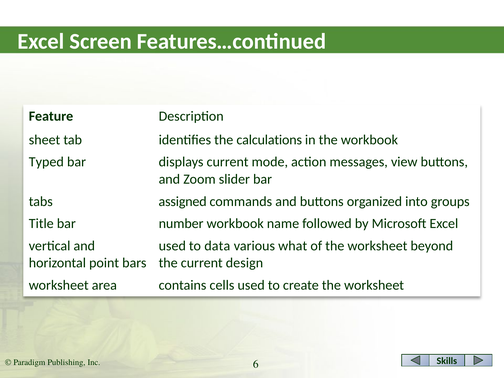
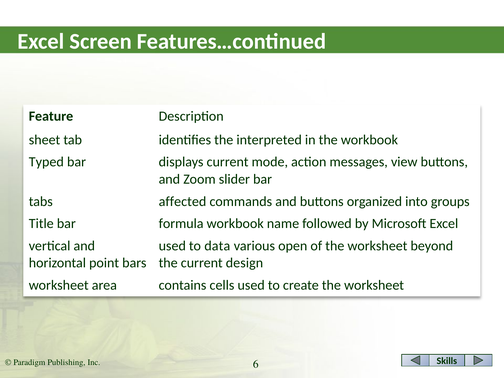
calculations: calculations -> interpreted (269, 140)
assigned: assigned -> affected (182, 201)
number: number -> formula (181, 224)
what: what -> open (293, 246)
